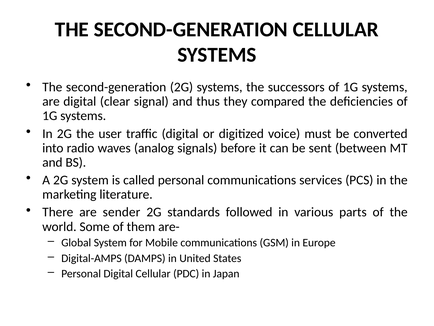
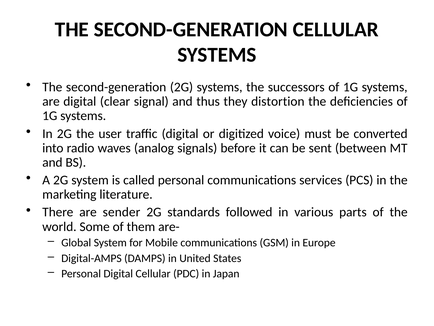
compared: compared -> distortion (278, 101)
